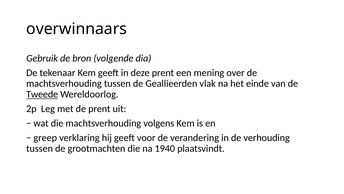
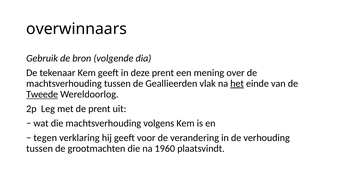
het underline: none -> present (237, 83)
greep: greep -> tegen (45, 137)
1940: 1940 -> 1960 (165, 148)
